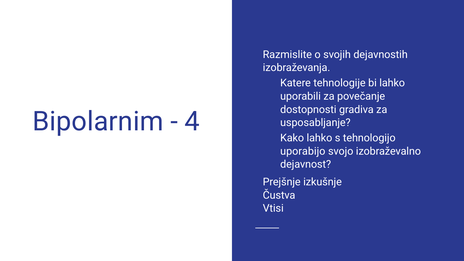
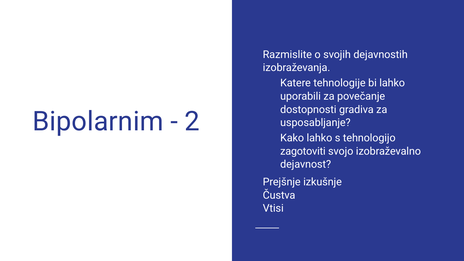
4: 4 -> 2 (192, 122)
uporabijo: uporabijo -> zagotoviti (303, 151)
